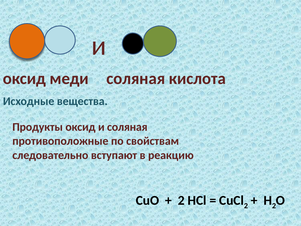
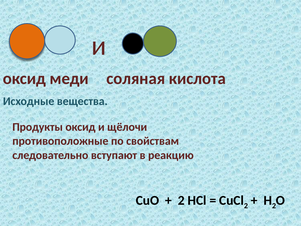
и соляная: соляная -> щёлочи (127, 127)
